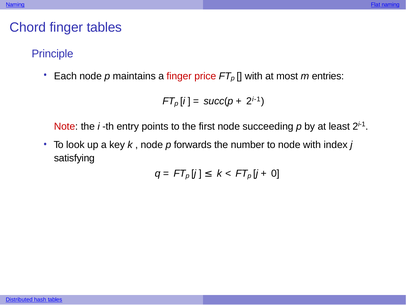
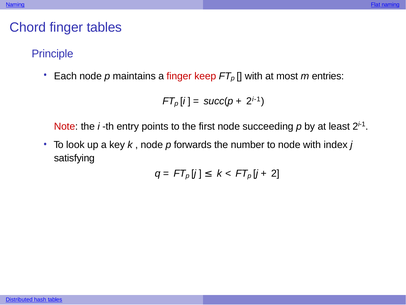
price: price -> keep (205, 76)
0: 0 -> 2 (275, 173)
